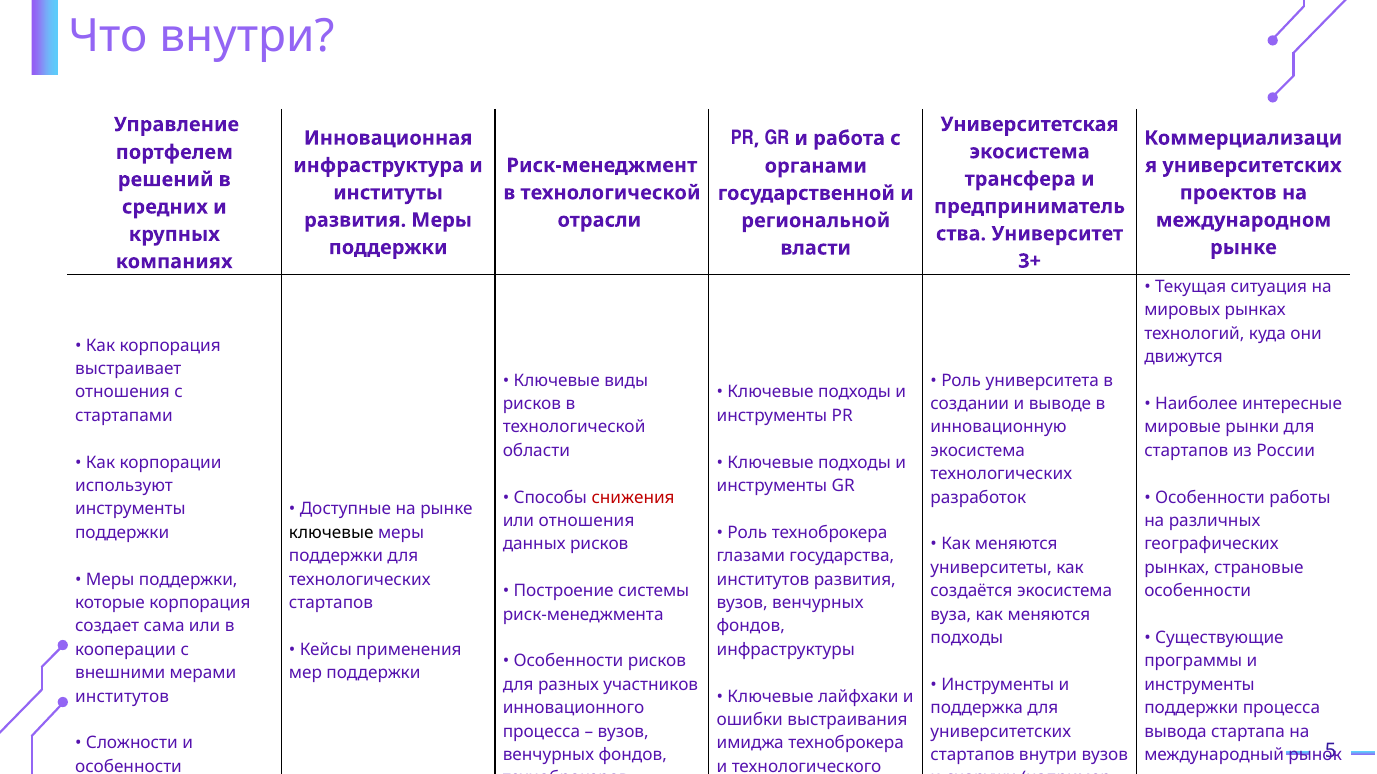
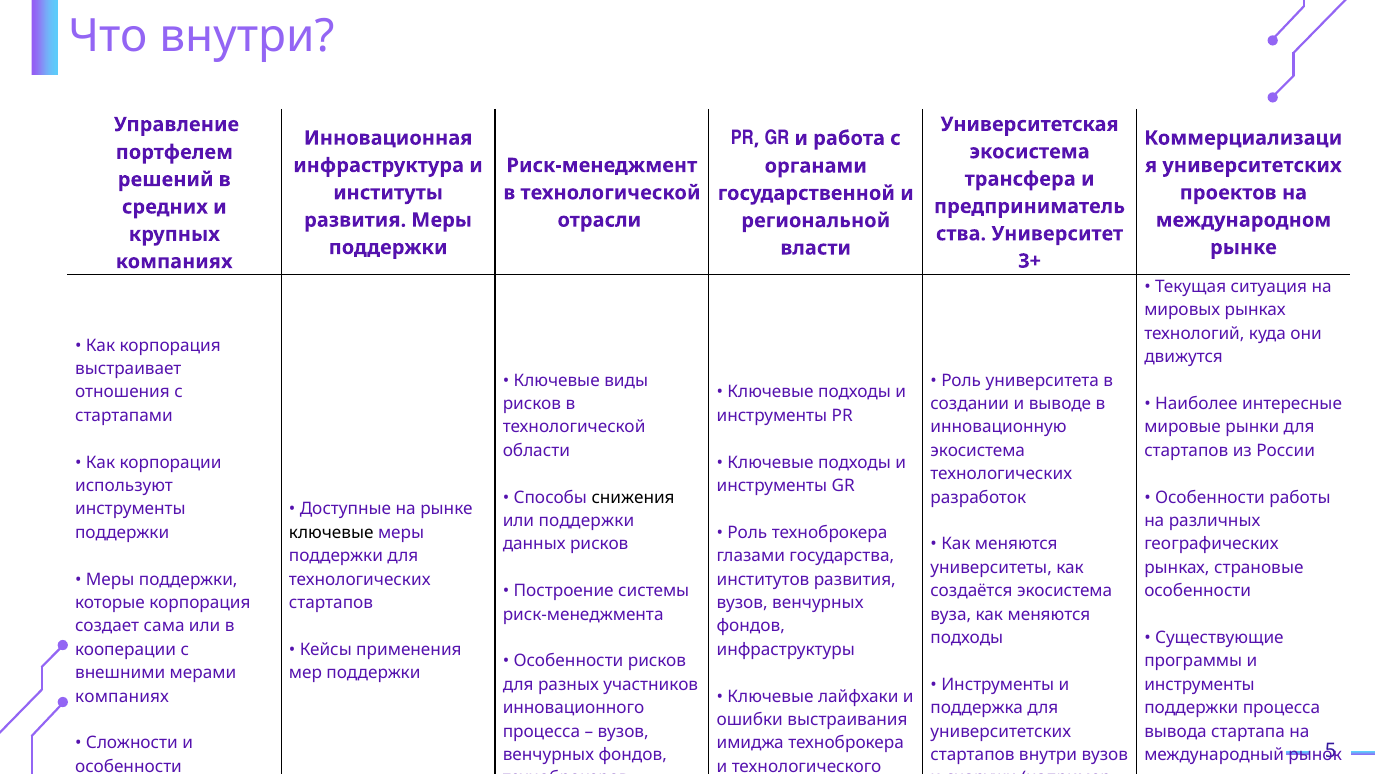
снижения colour: red -> black (633, 498)
или отношения: отношения -> поддержки (586, 521)
институтов: институтов -> компаниях (122, 697)
